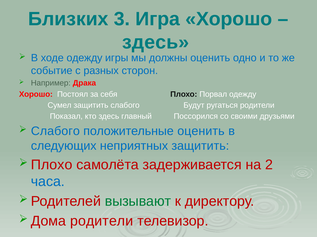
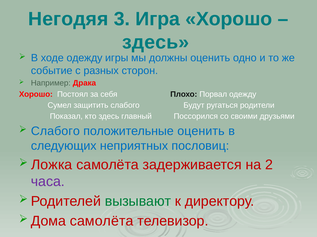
Близких: Близких -> Негодяя (68, 19)
неприятных защитить: защитить -> пословиц (200, 146)
Плохо: Плохо -> Ложка (52, 165)
часа colour: blue -> purple (48, 182)
Дома родители: родители -> самолёта (102, 222)
